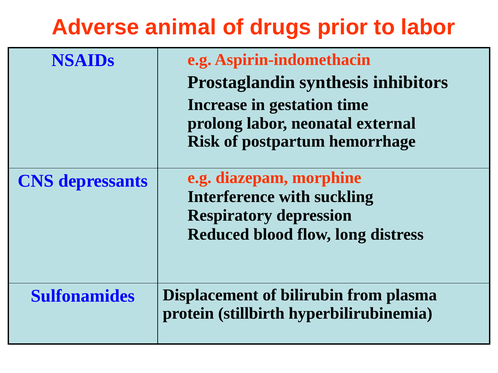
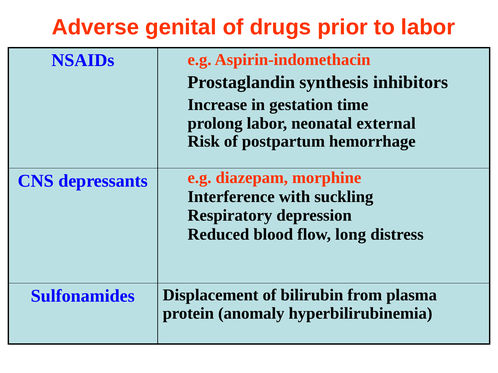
animal: animal -> genital (181, 27)
stillbirth: stillbirth -> anomaly (251, 314)
